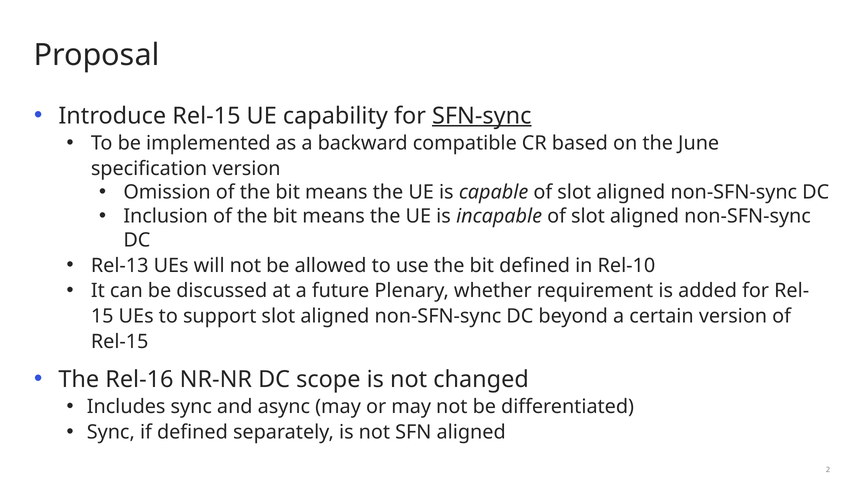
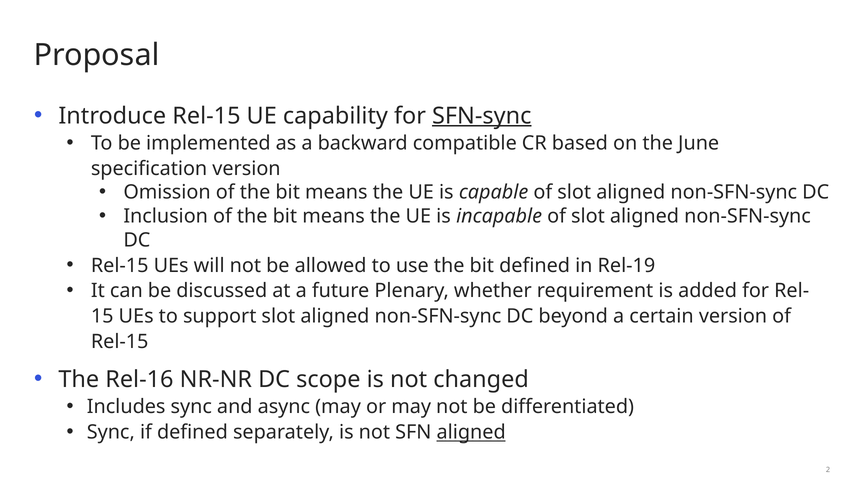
Rel-13: Rel-13 -> Rel-15 (120, 266)
Rel-10: Rel-10 -> Rel-19 (626, 266)
aligned underline: none -> present (471, 432)
